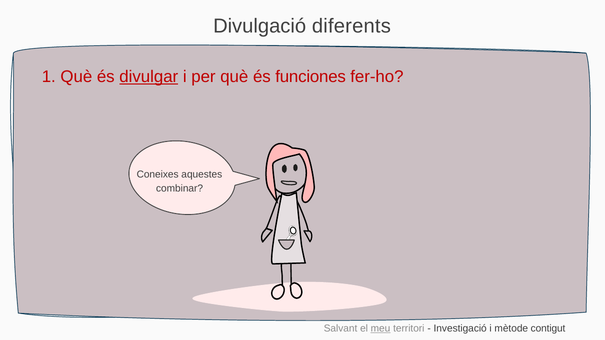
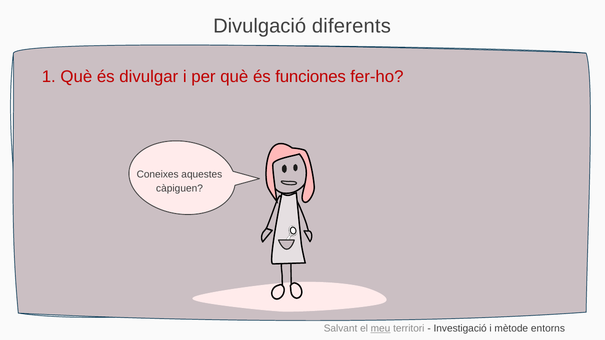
divulgar underline: present -> none (149, 77)
combinar: combinar -> càpiguen (179, 189)
contigut: contigut -> entorns (548, 329)
